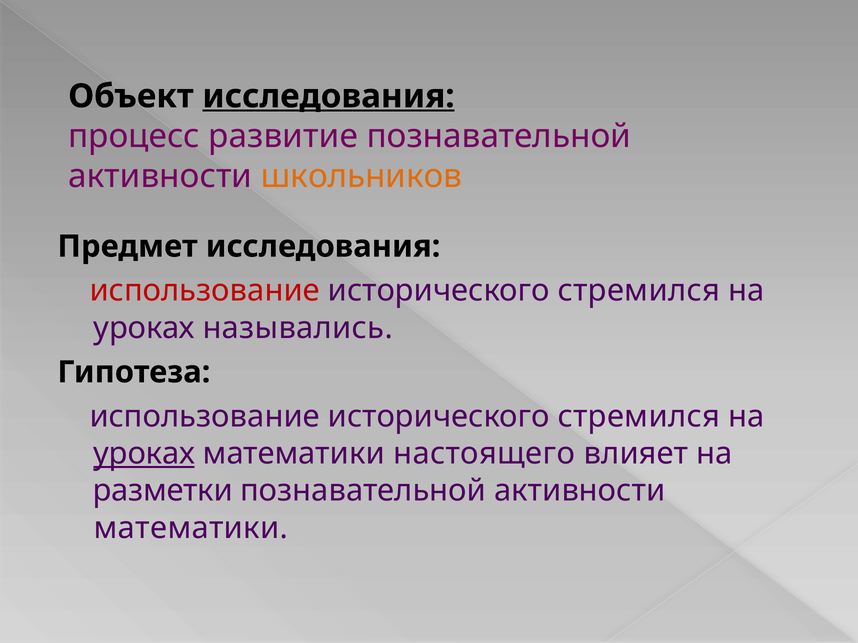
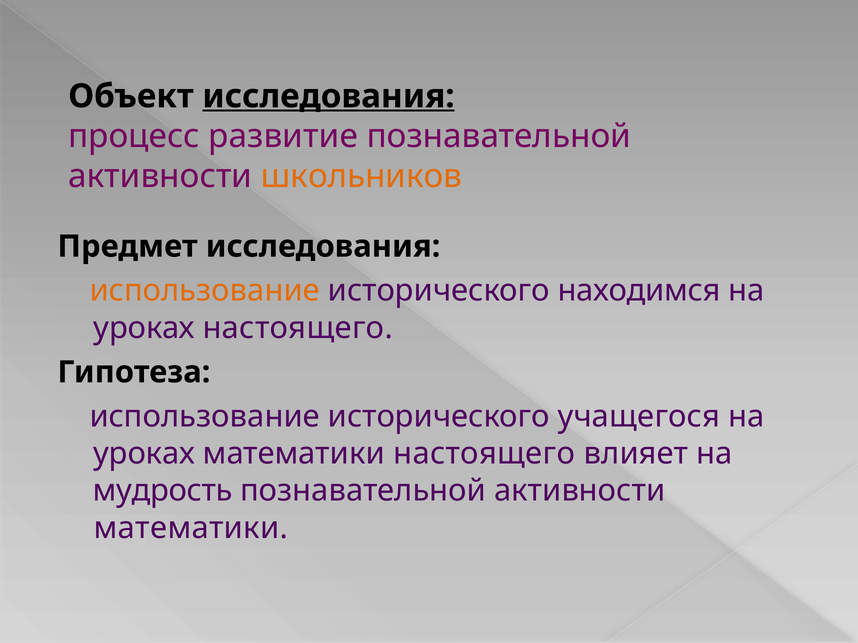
использование colour: red -> orange (205, 291)
стремился: стремился -> находимся (639, 291)
уроках назывались: назывались -> настоящего (298, 328)
стремился: стремился -> учащегося (639, 417)
уроках underline: present -> none (144, 454)
разметки: разметки -> мудрость (163, 491)
